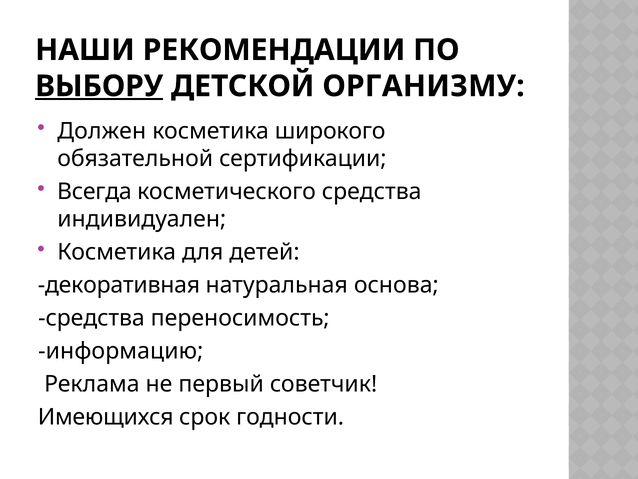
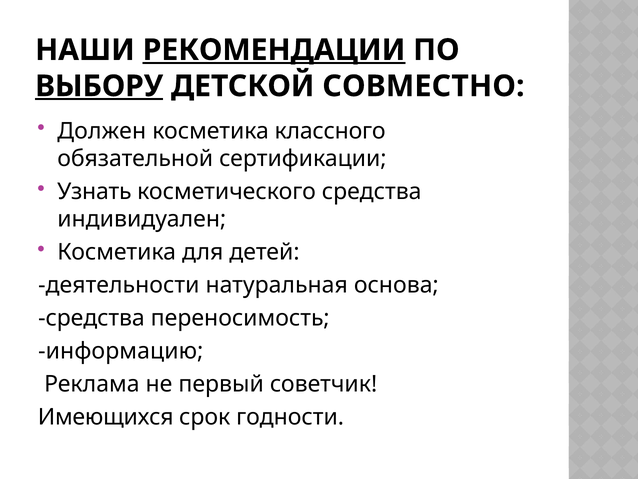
РЕКОМЕНДАЦИИ underline: none -> present (274, 50)
ОРГАНИЗМУ: ОРГАНИЗМУ -> СОВМЕСТНО (423, 86)
широкого: широкого -> классного (330, 131)
Всегда: Всегда -> Узнать (94, 191)
декоративная: декоративная -> деятельности (119, 285)
